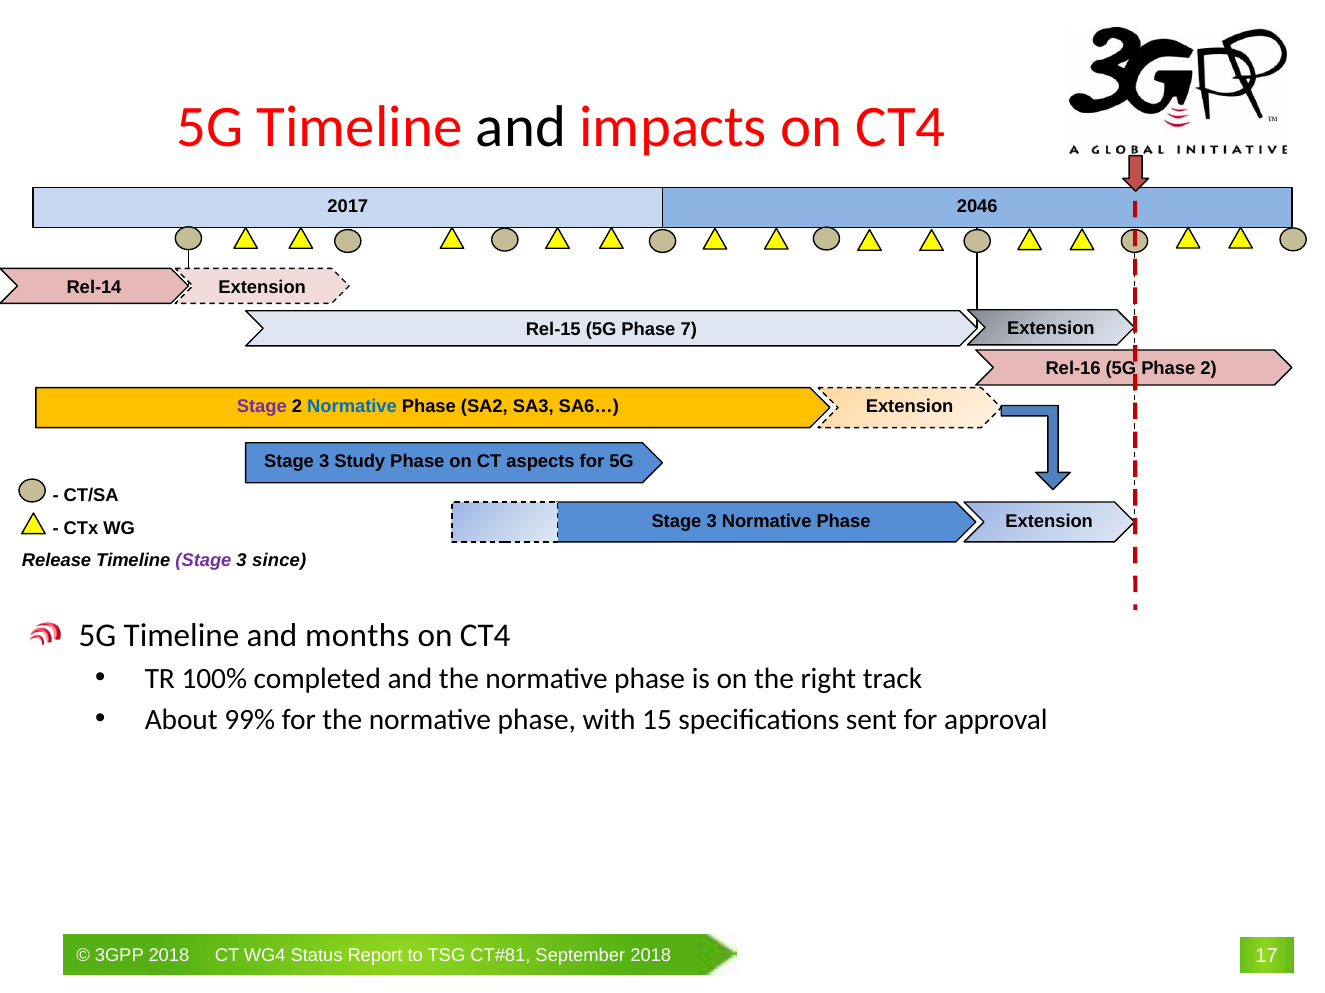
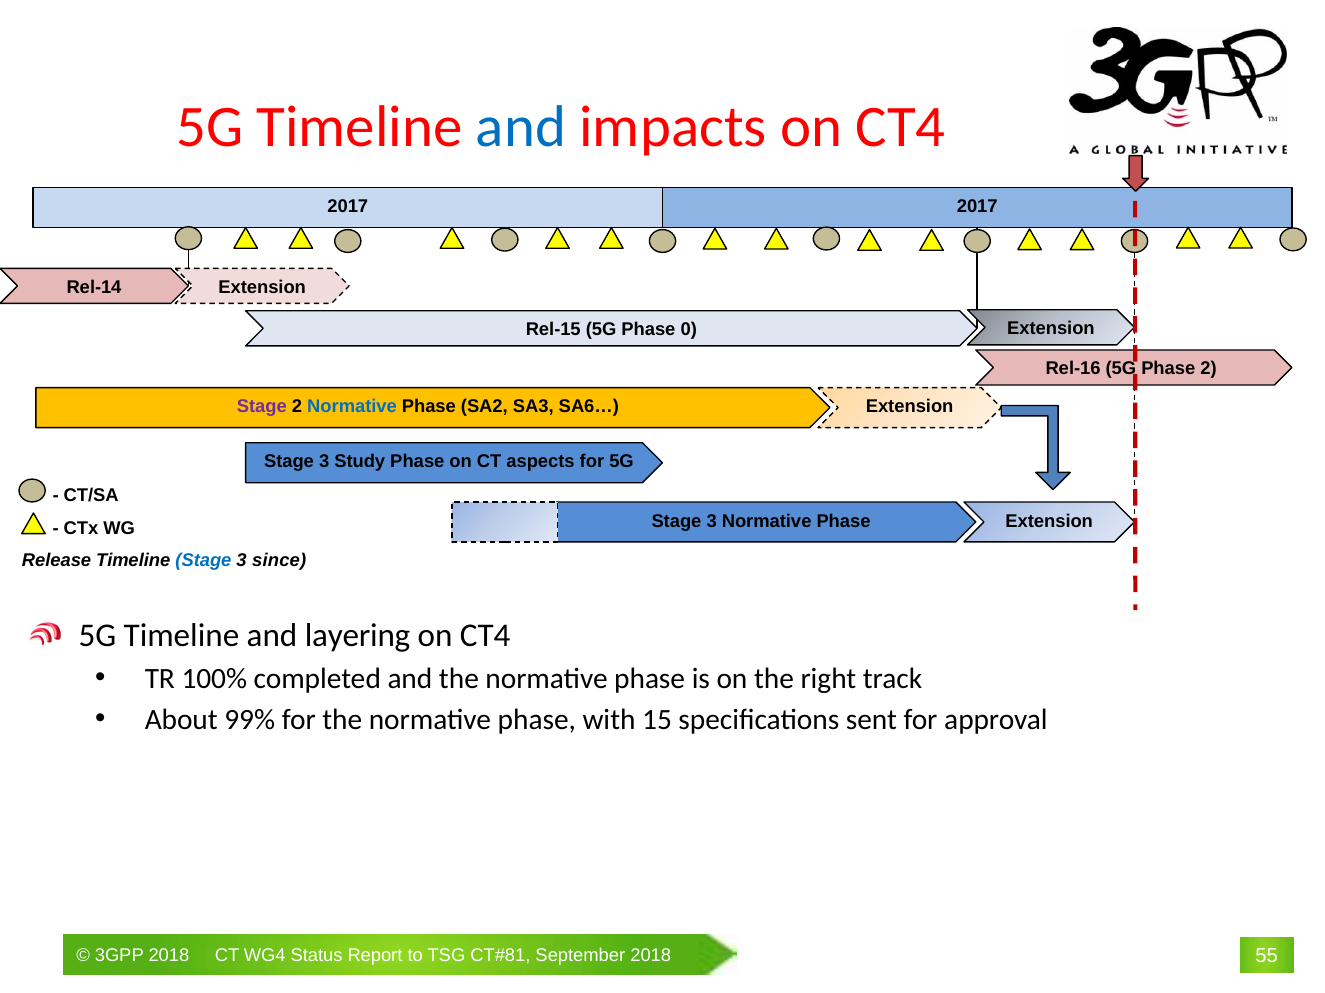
and colour: black -> blue (521, 127)
2017 2046: 2046 -> 2017 (977, 207)
7: 7 -> 0 (689, 330)
Stage colour: purple -> blue (203, 561)
months: months -> layering (358, 636)
17: 17 -> 55 (1267, 957)
